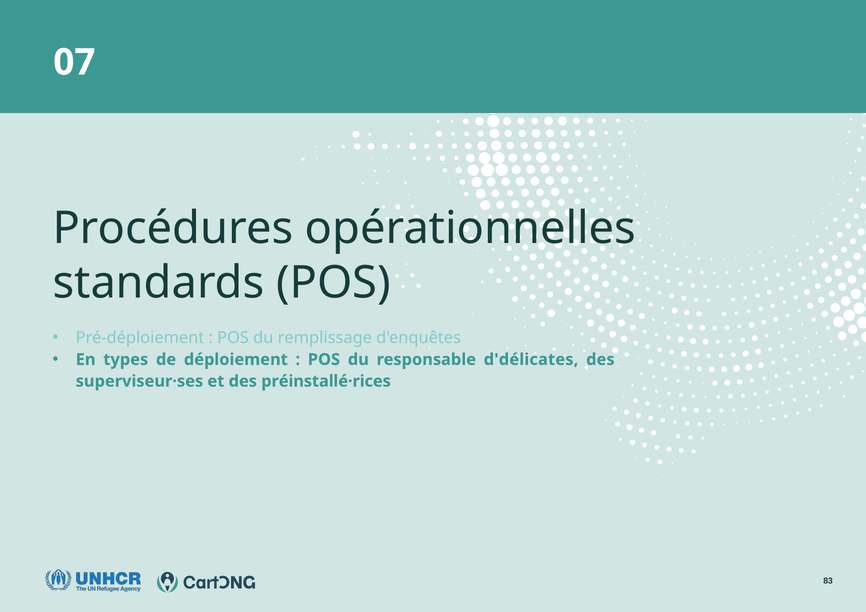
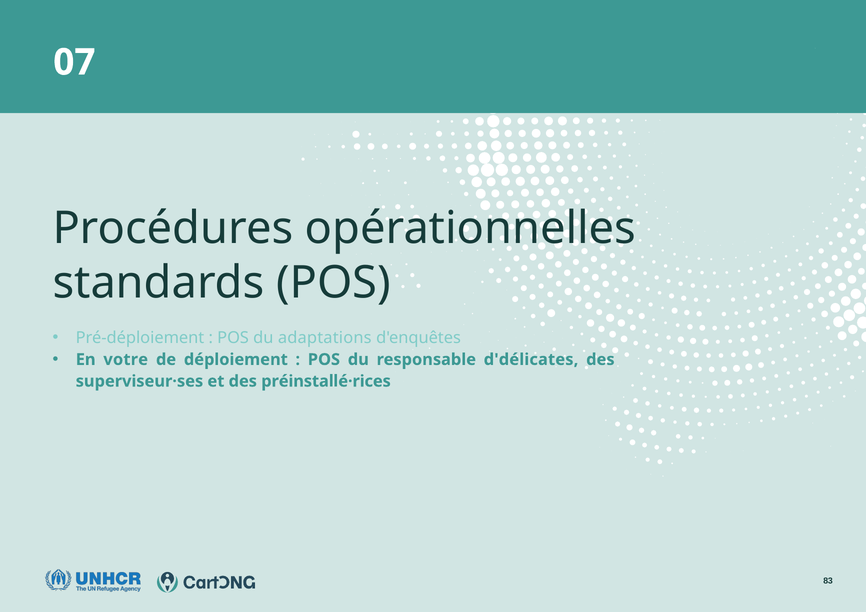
remplissage: remplissage -> adaptations (325, 338)
types: types -> votre (126, 360)
